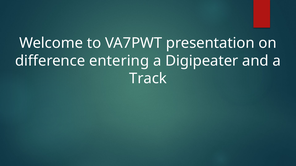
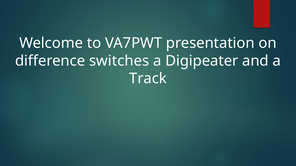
entering: entering -> switches (119, 61)
